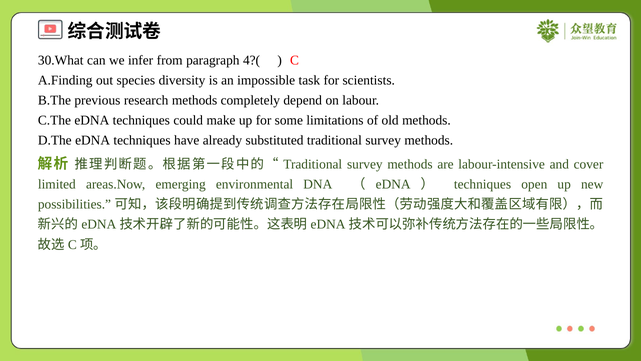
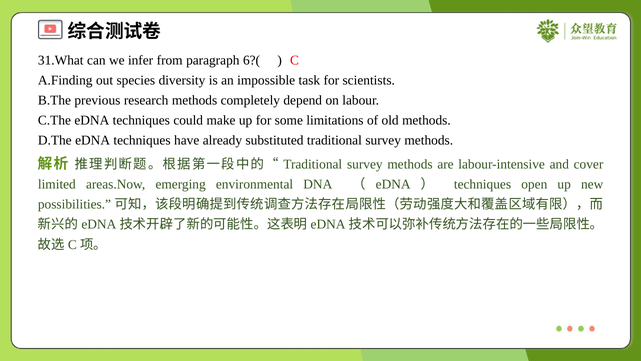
30.What: 30.What -> 31.What (61, 60)
4?(: 4?( -> 6?( (252, 60)
